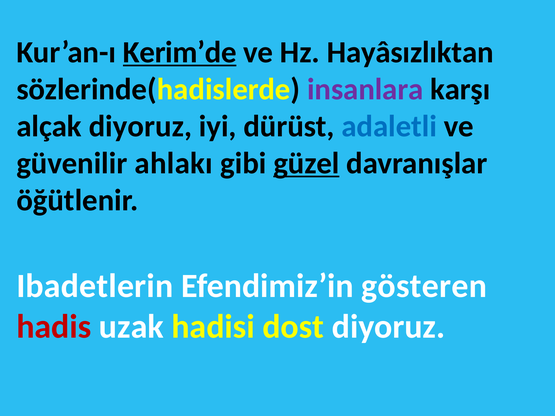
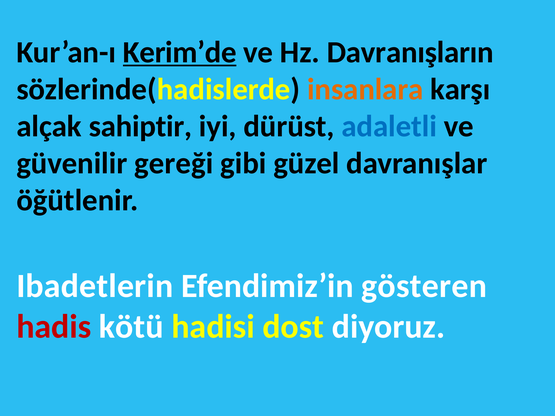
Hayâsızlıktan: Hayâsızlıktan -> Davranışların (410, 52)
insanlara colour: purple -> orange (365, 89)
alçak diyoruz: diyoruz -> sahiptir (140, 126)
ahlakı: ahlakı -> gereği (174, 163)
güzel underline: present -> none (306, 163)
uzak: uzak -> kötü (131, 327)
